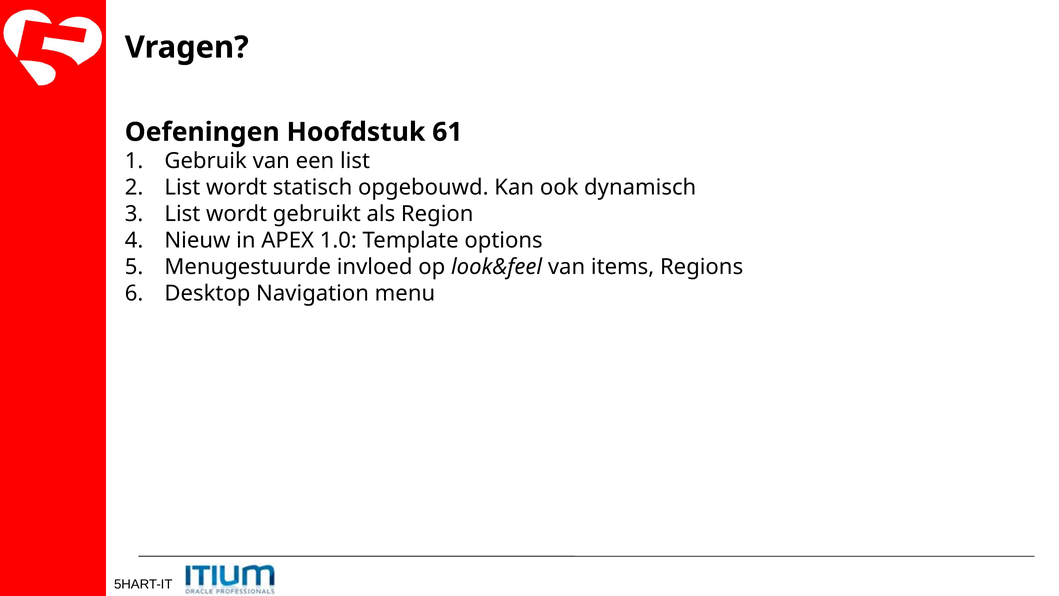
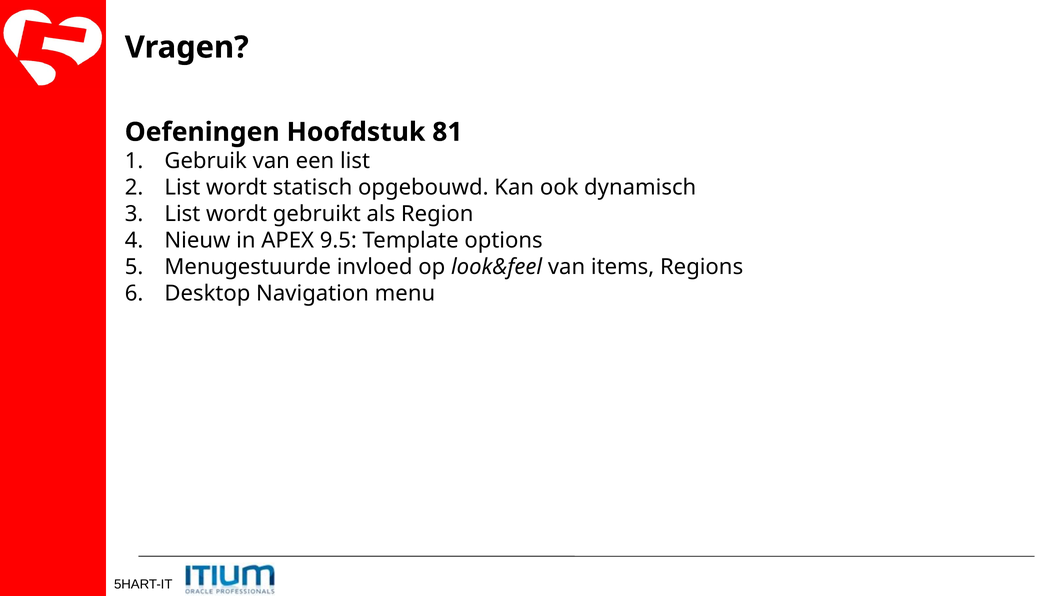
61: 61 -> 81 (447, 132)
1.0: 1.0 -> 9.5 (338, 240)
